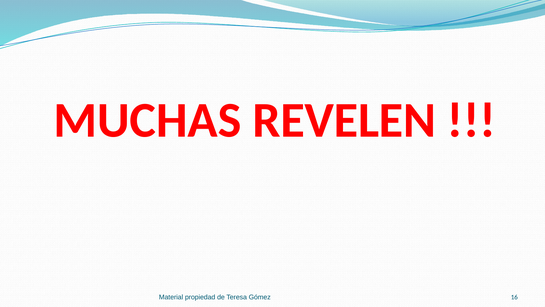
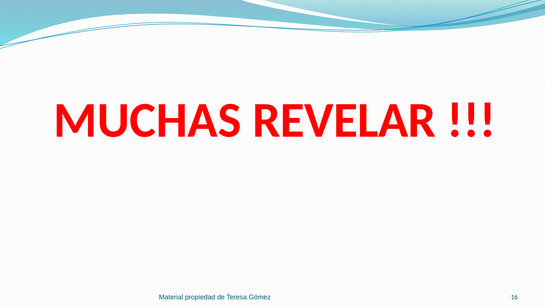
REVELEN: REVELEN -> REVELAR (344, 120)
